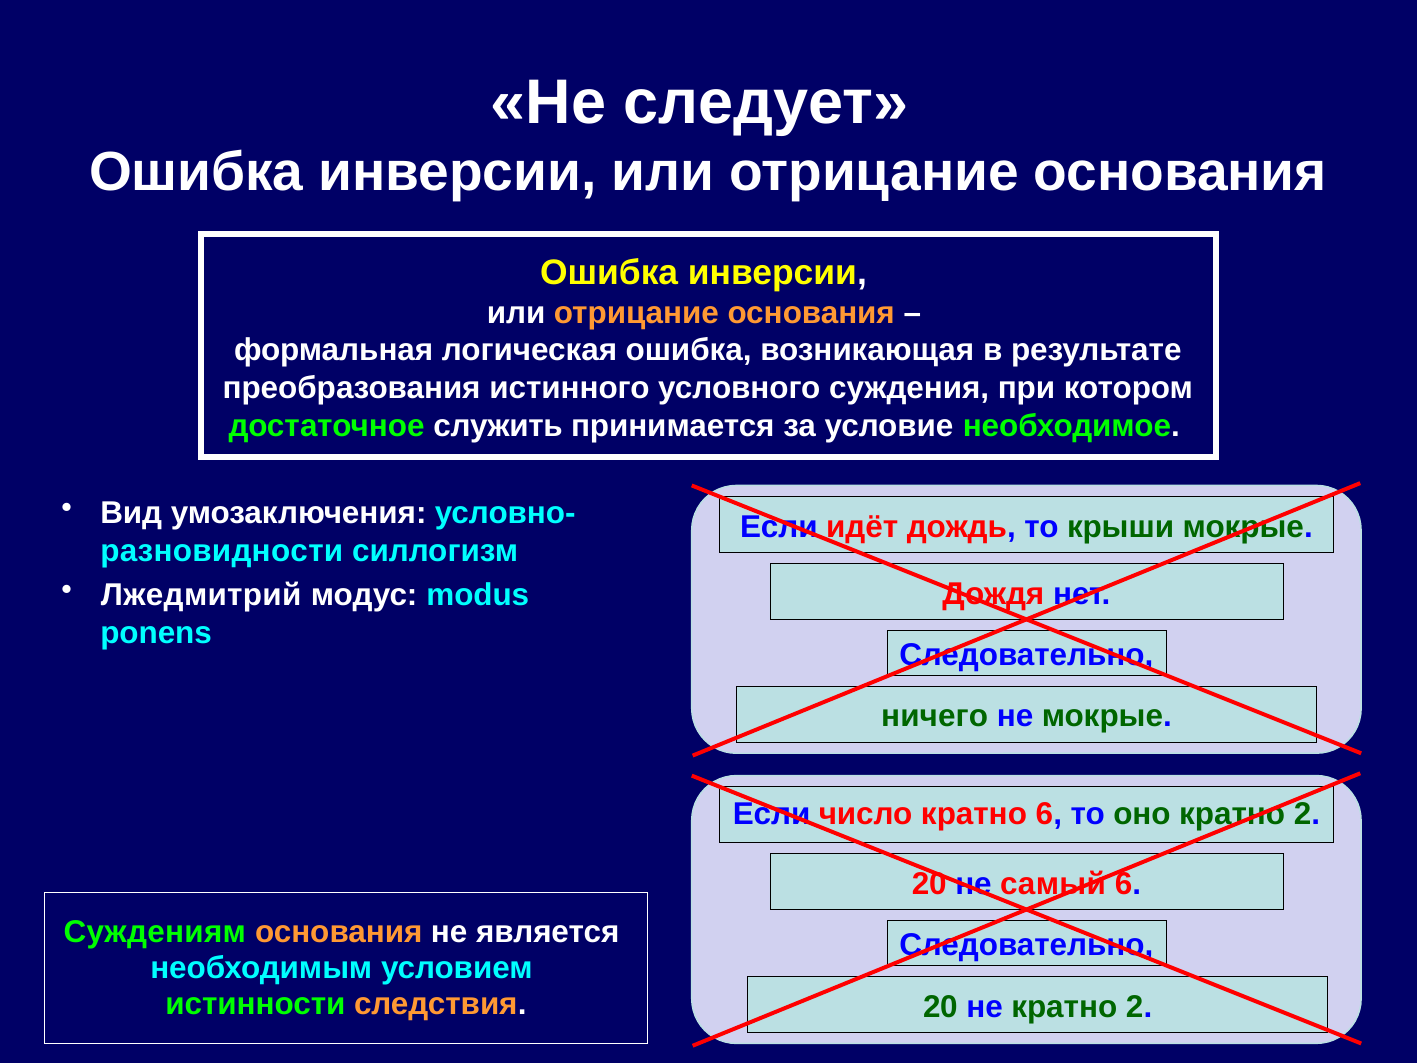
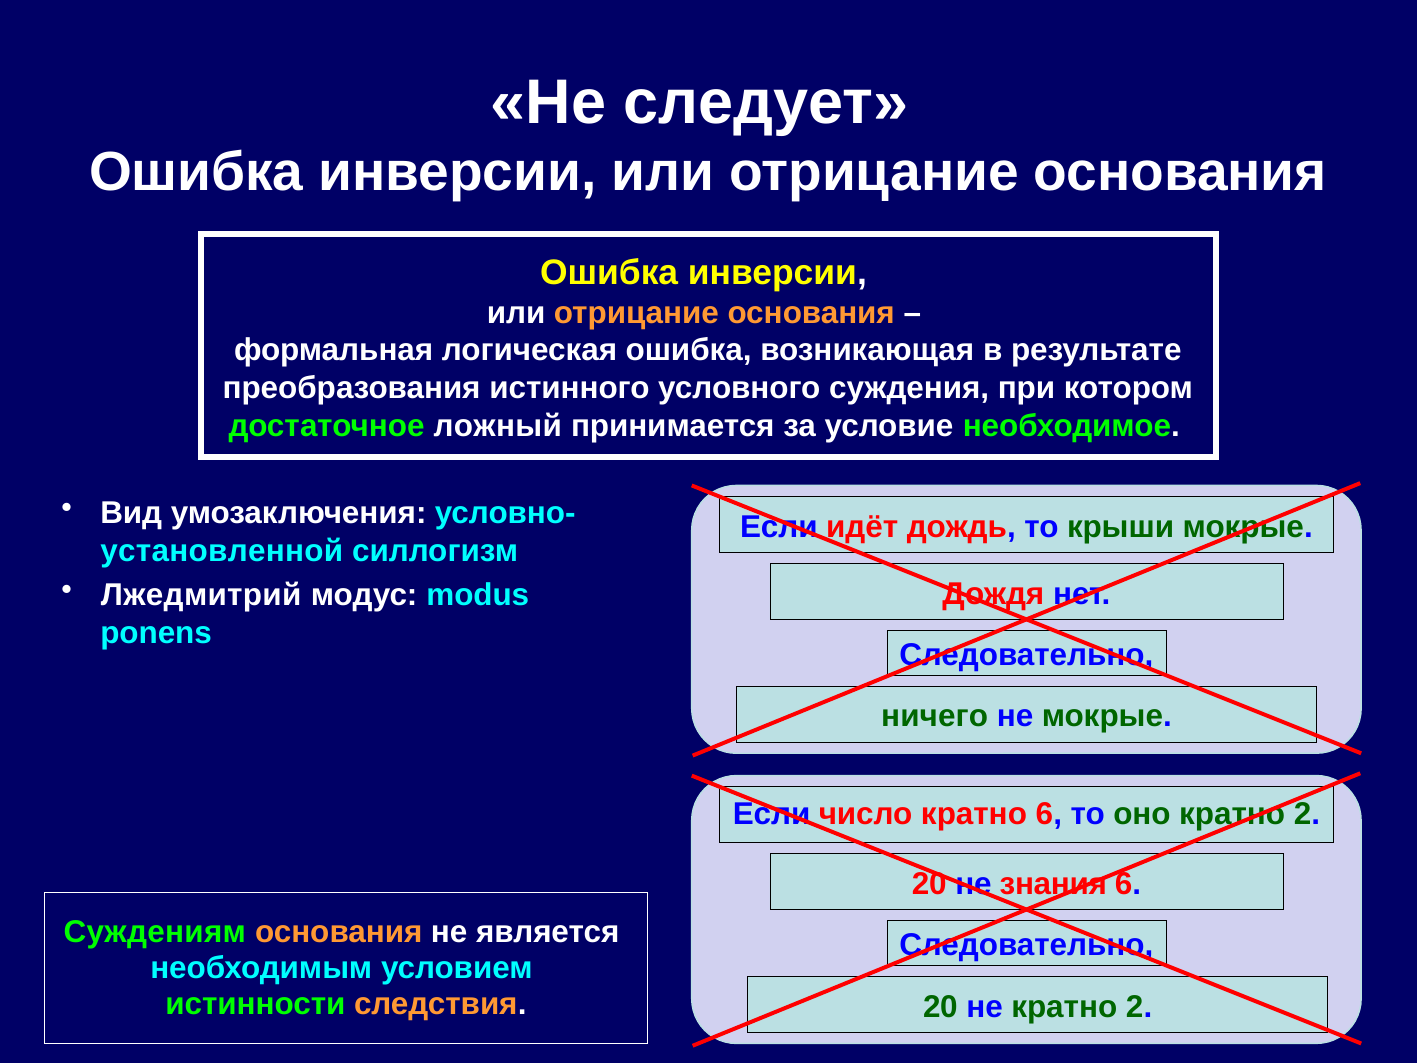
служить: служить -> ложный (498, 426)
разновидности: разновидности -> установленной (222, 551)
самый: самый -> знания (1053, 884)
